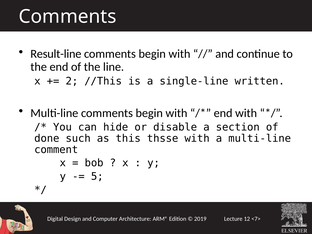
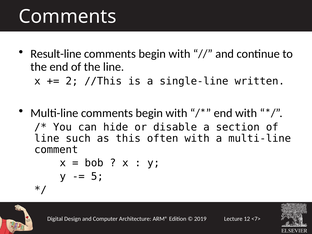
done: done -> line (47, 138)
thsse: thsse -> often (163, 138)
